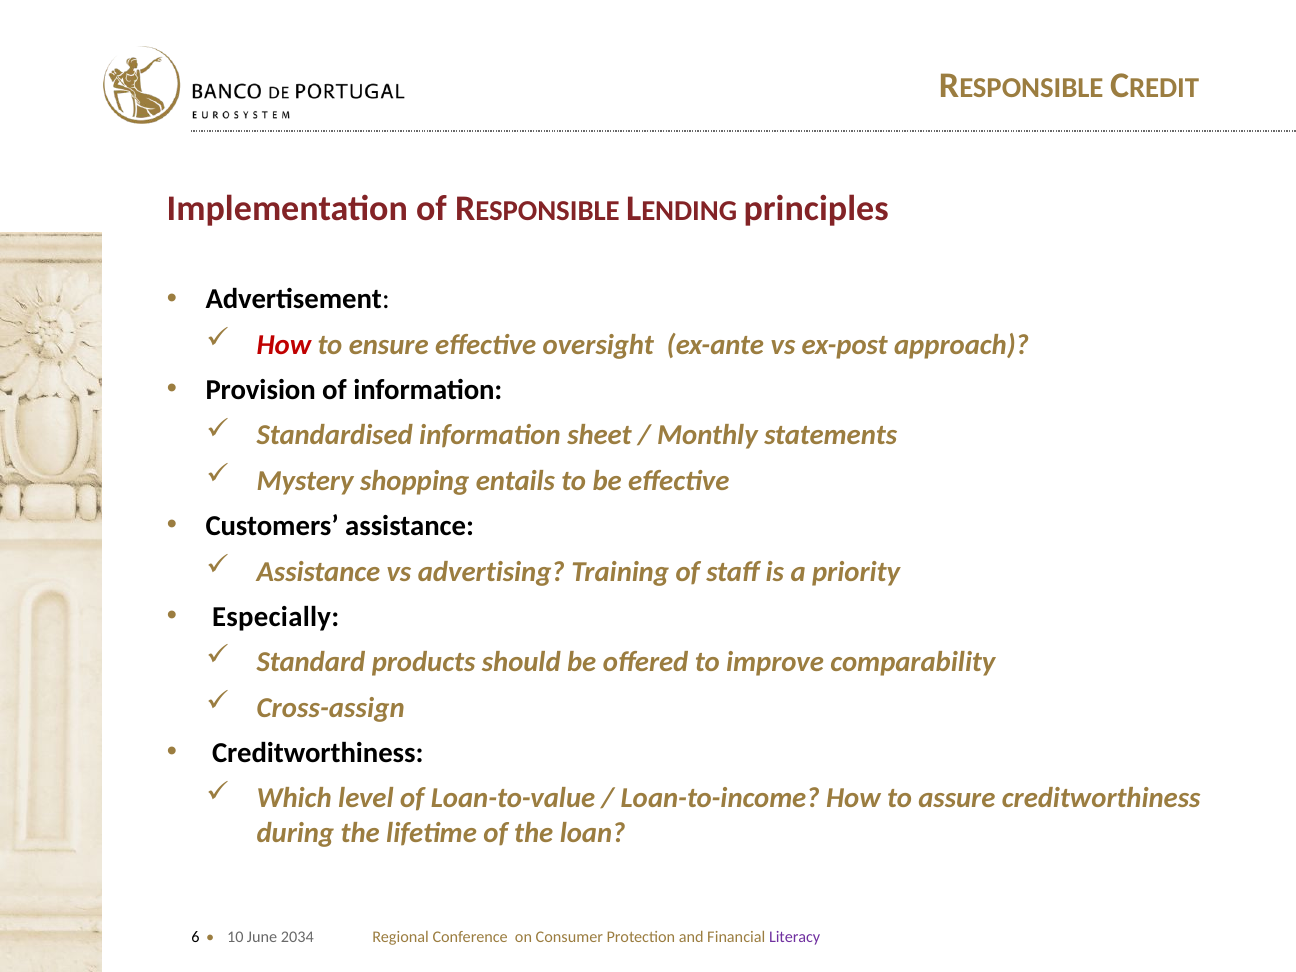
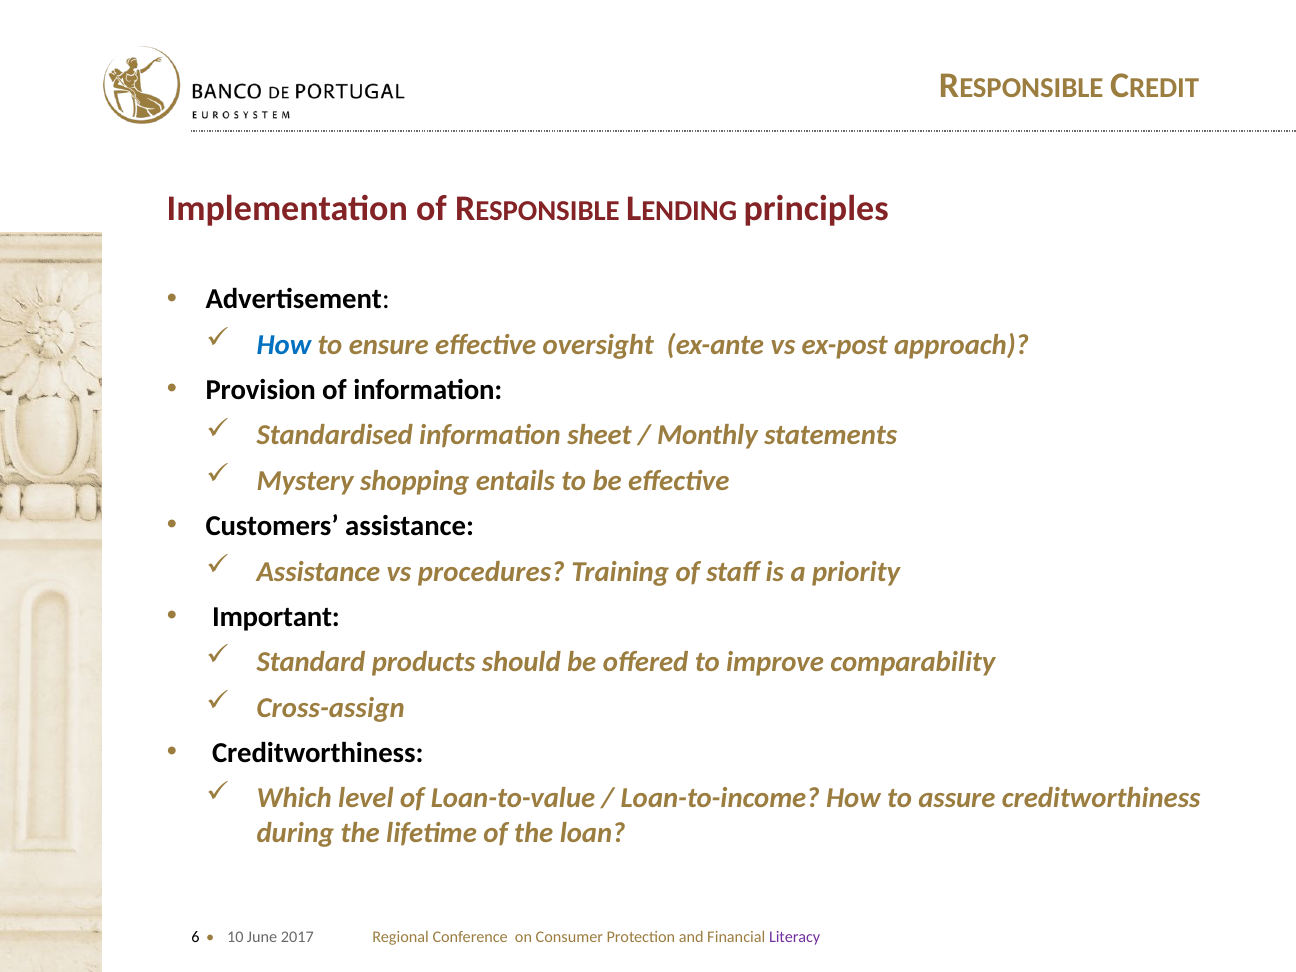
How colour: red -> blue (284, 345)
advertising: advertising -> procedures (491, 572)
Especially: Especially -> Important (276, 617)
2034: 2034 -> 2017 (297, 937)
